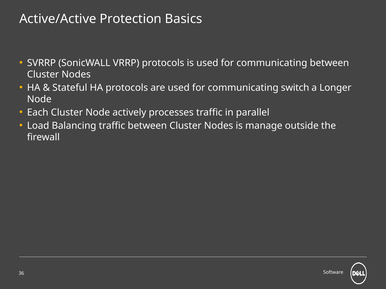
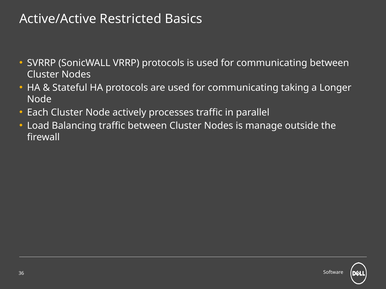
Protection: Protection -> Restricted (131, 19)
switch: switch -> taking (295, 88)
